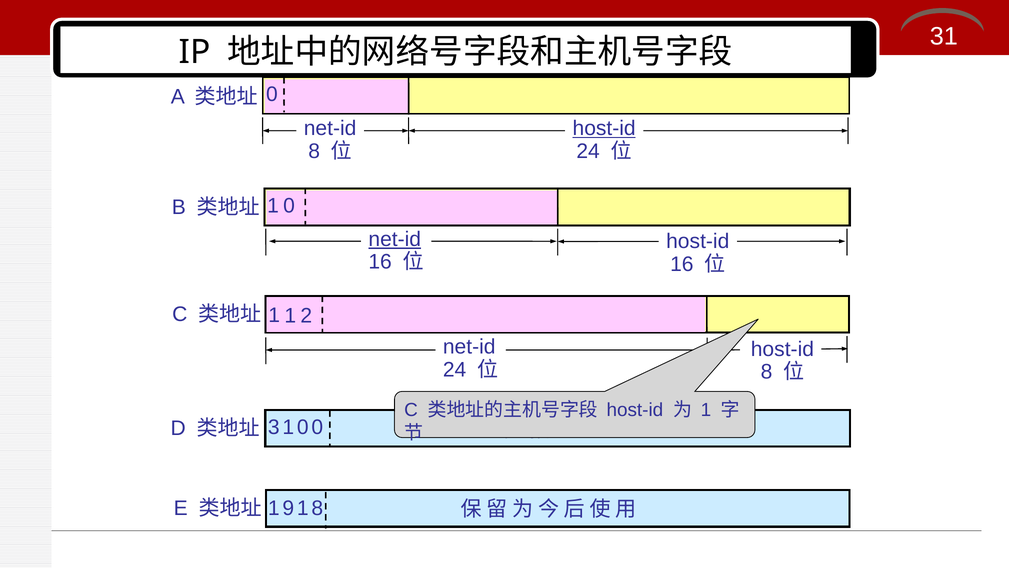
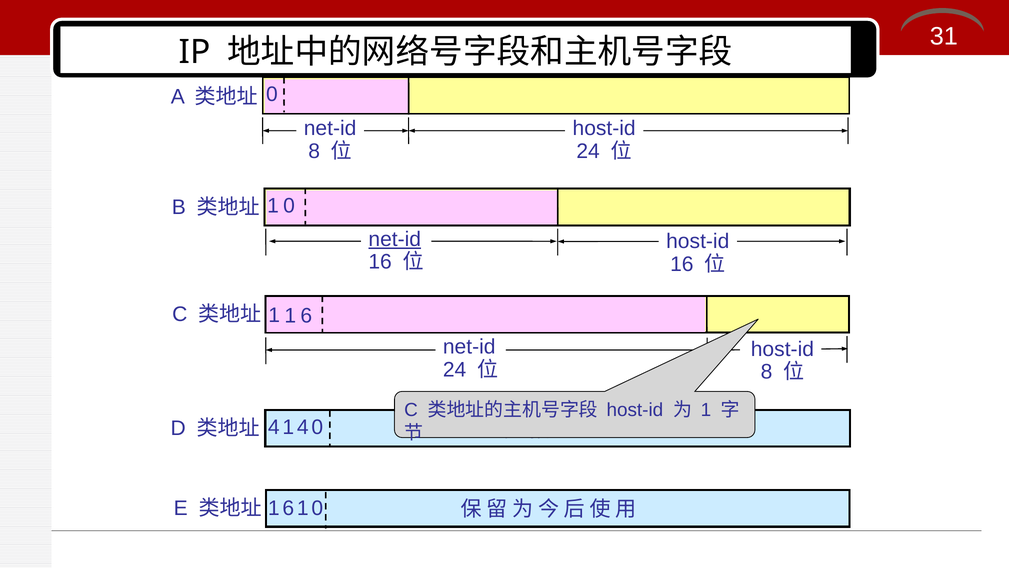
host-id underline: present -> none (604, 128)
2: 2 -> 6 (306, 316)
3: 3 -> 4 (274, 427)
1 0: 0 -> 4 (303, 427)
1 9: 9 -> 6 (288, 508)
1 8: 8 -> 0 (317, 508)
